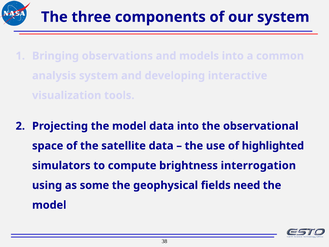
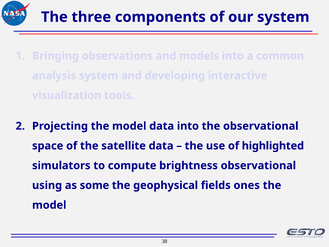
brightness interrogation: interrogation -> observational (258, 165)
need: need -> ones (247, 185)
